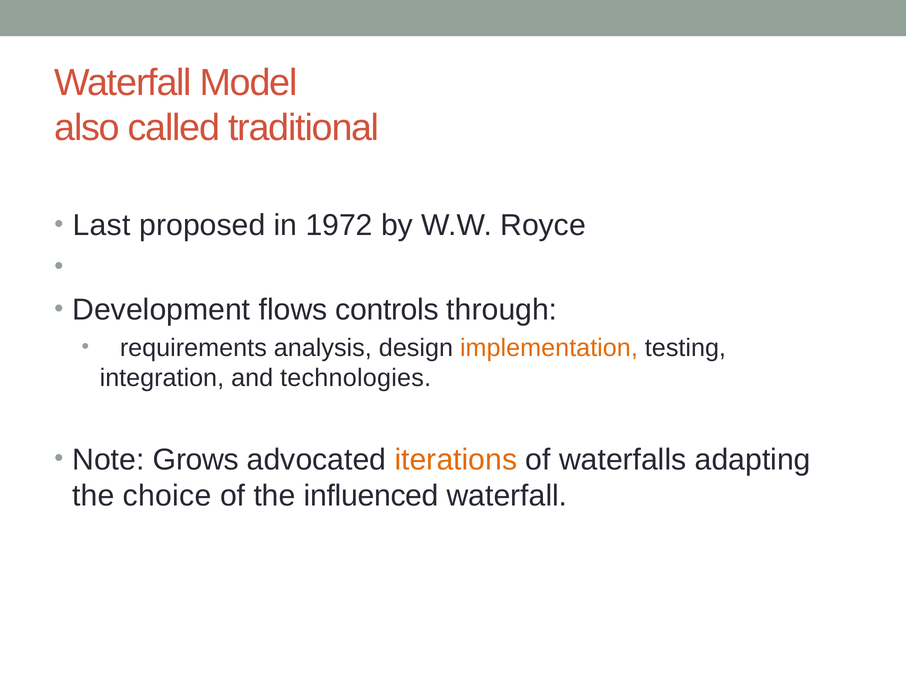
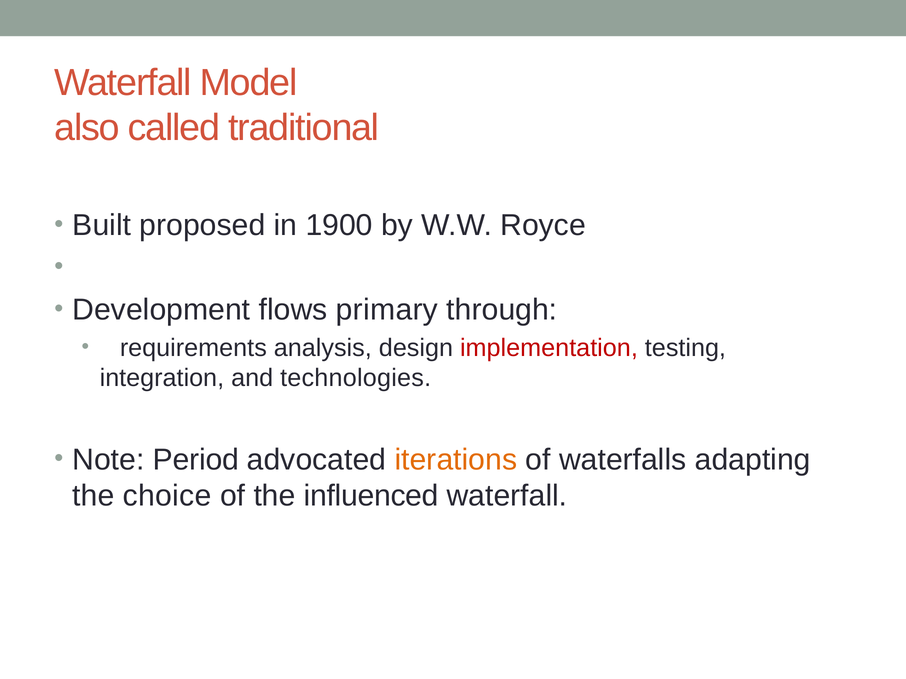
Last: Last -> Built (102, 226)
1972: 1972 -> 1900 (339, 226)
controls: controls -> primary (387, 310)
implementation colour: orange -> red (549, 348)
Grows: Grows -> Period (196, 460)
